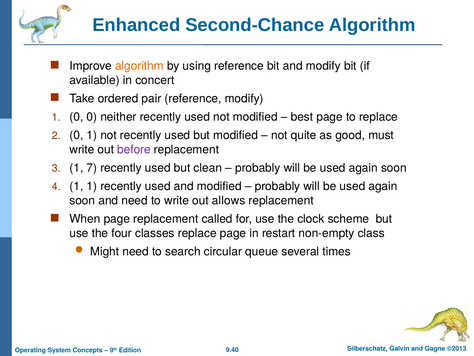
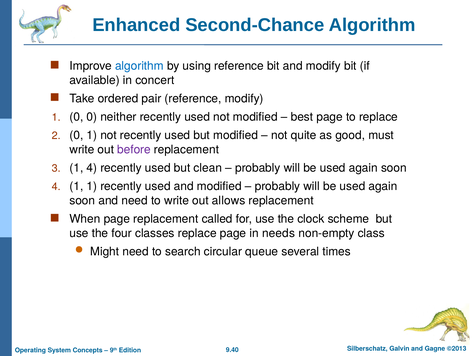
algorithm colour: orange -> blue (139, 66)
1 7: 7 -> 4 (92, 168)
restart: restart -> needs (279, 233)
